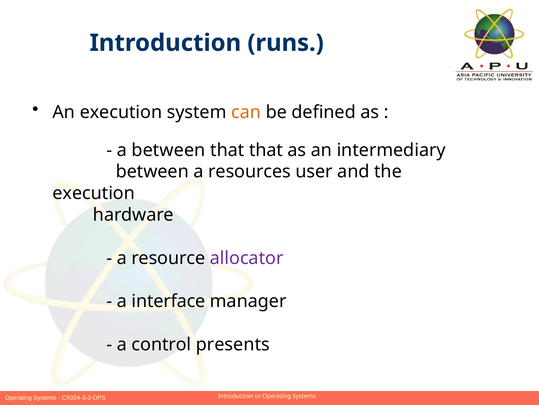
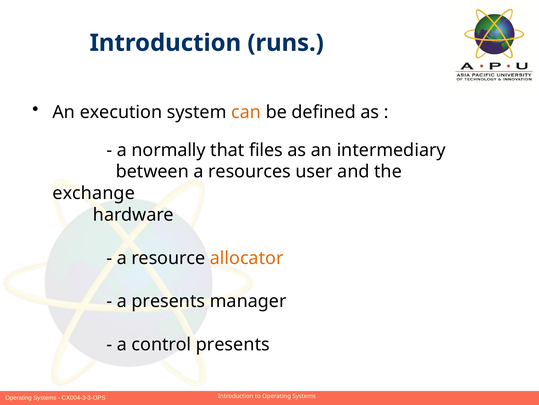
a between: between -> normally (169, 150)
that that: that -> files (266, 150)
execution: execution -> exchange (94, 193)
allocator colour: purple -> orange (247, 258)
a interface: interface -> presents (168, 301)
